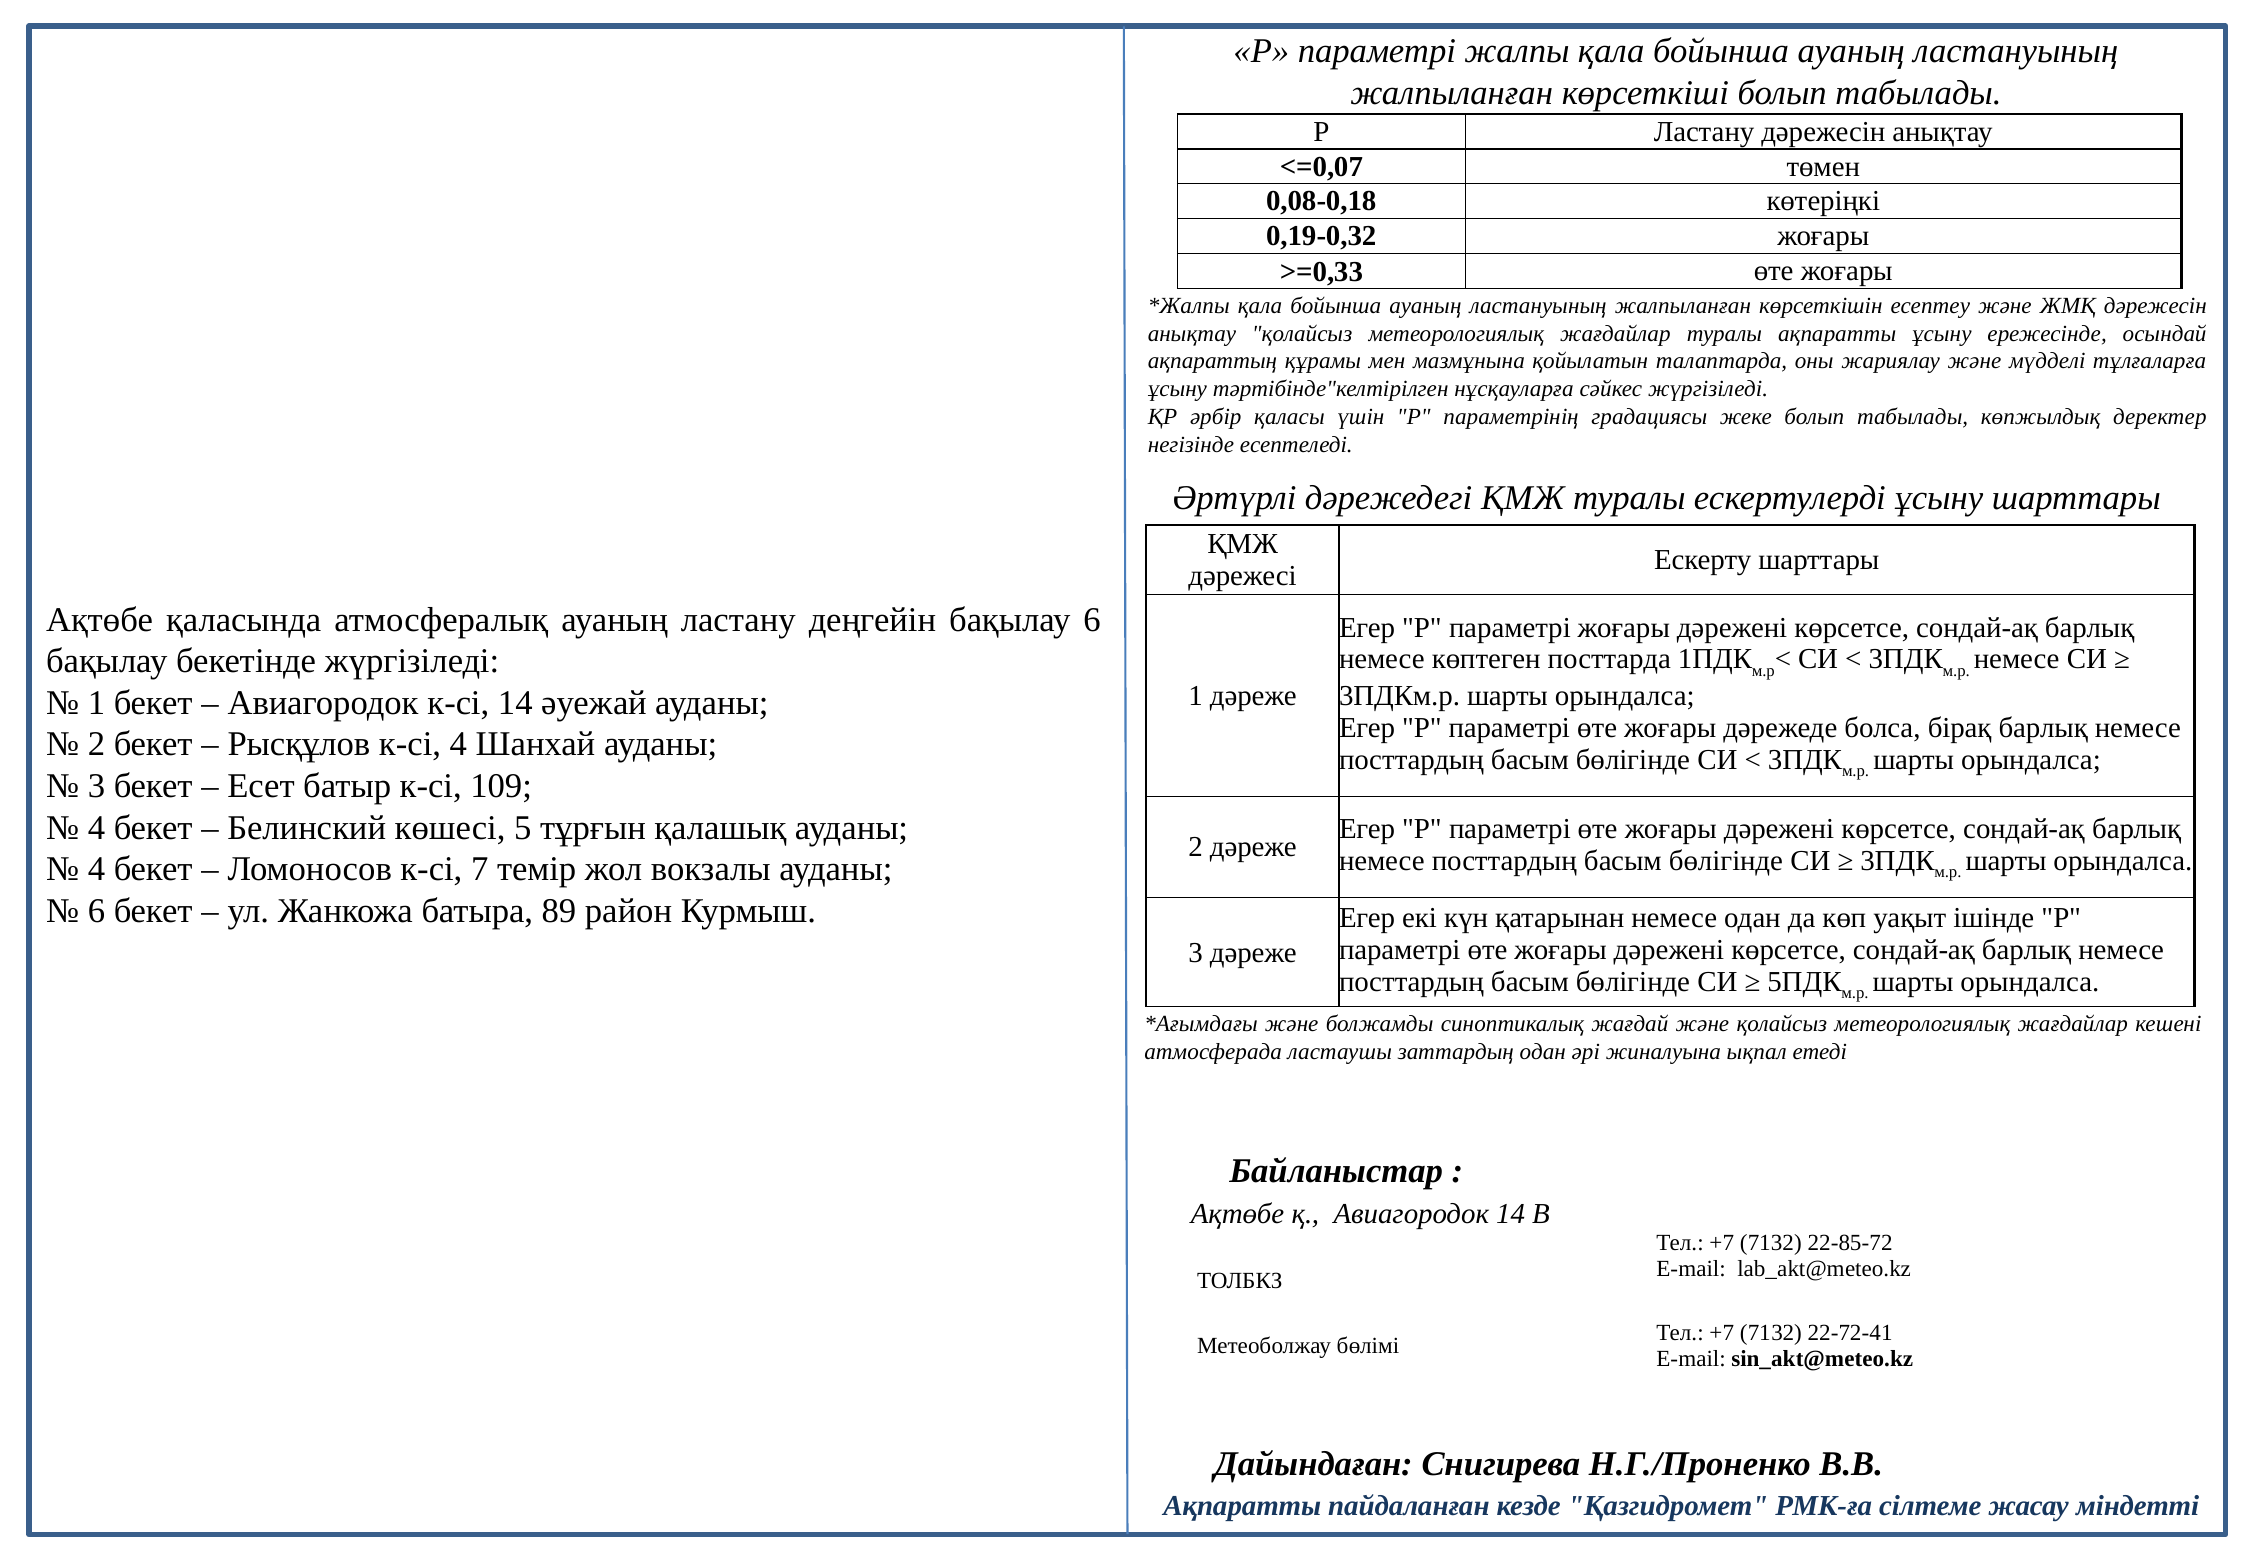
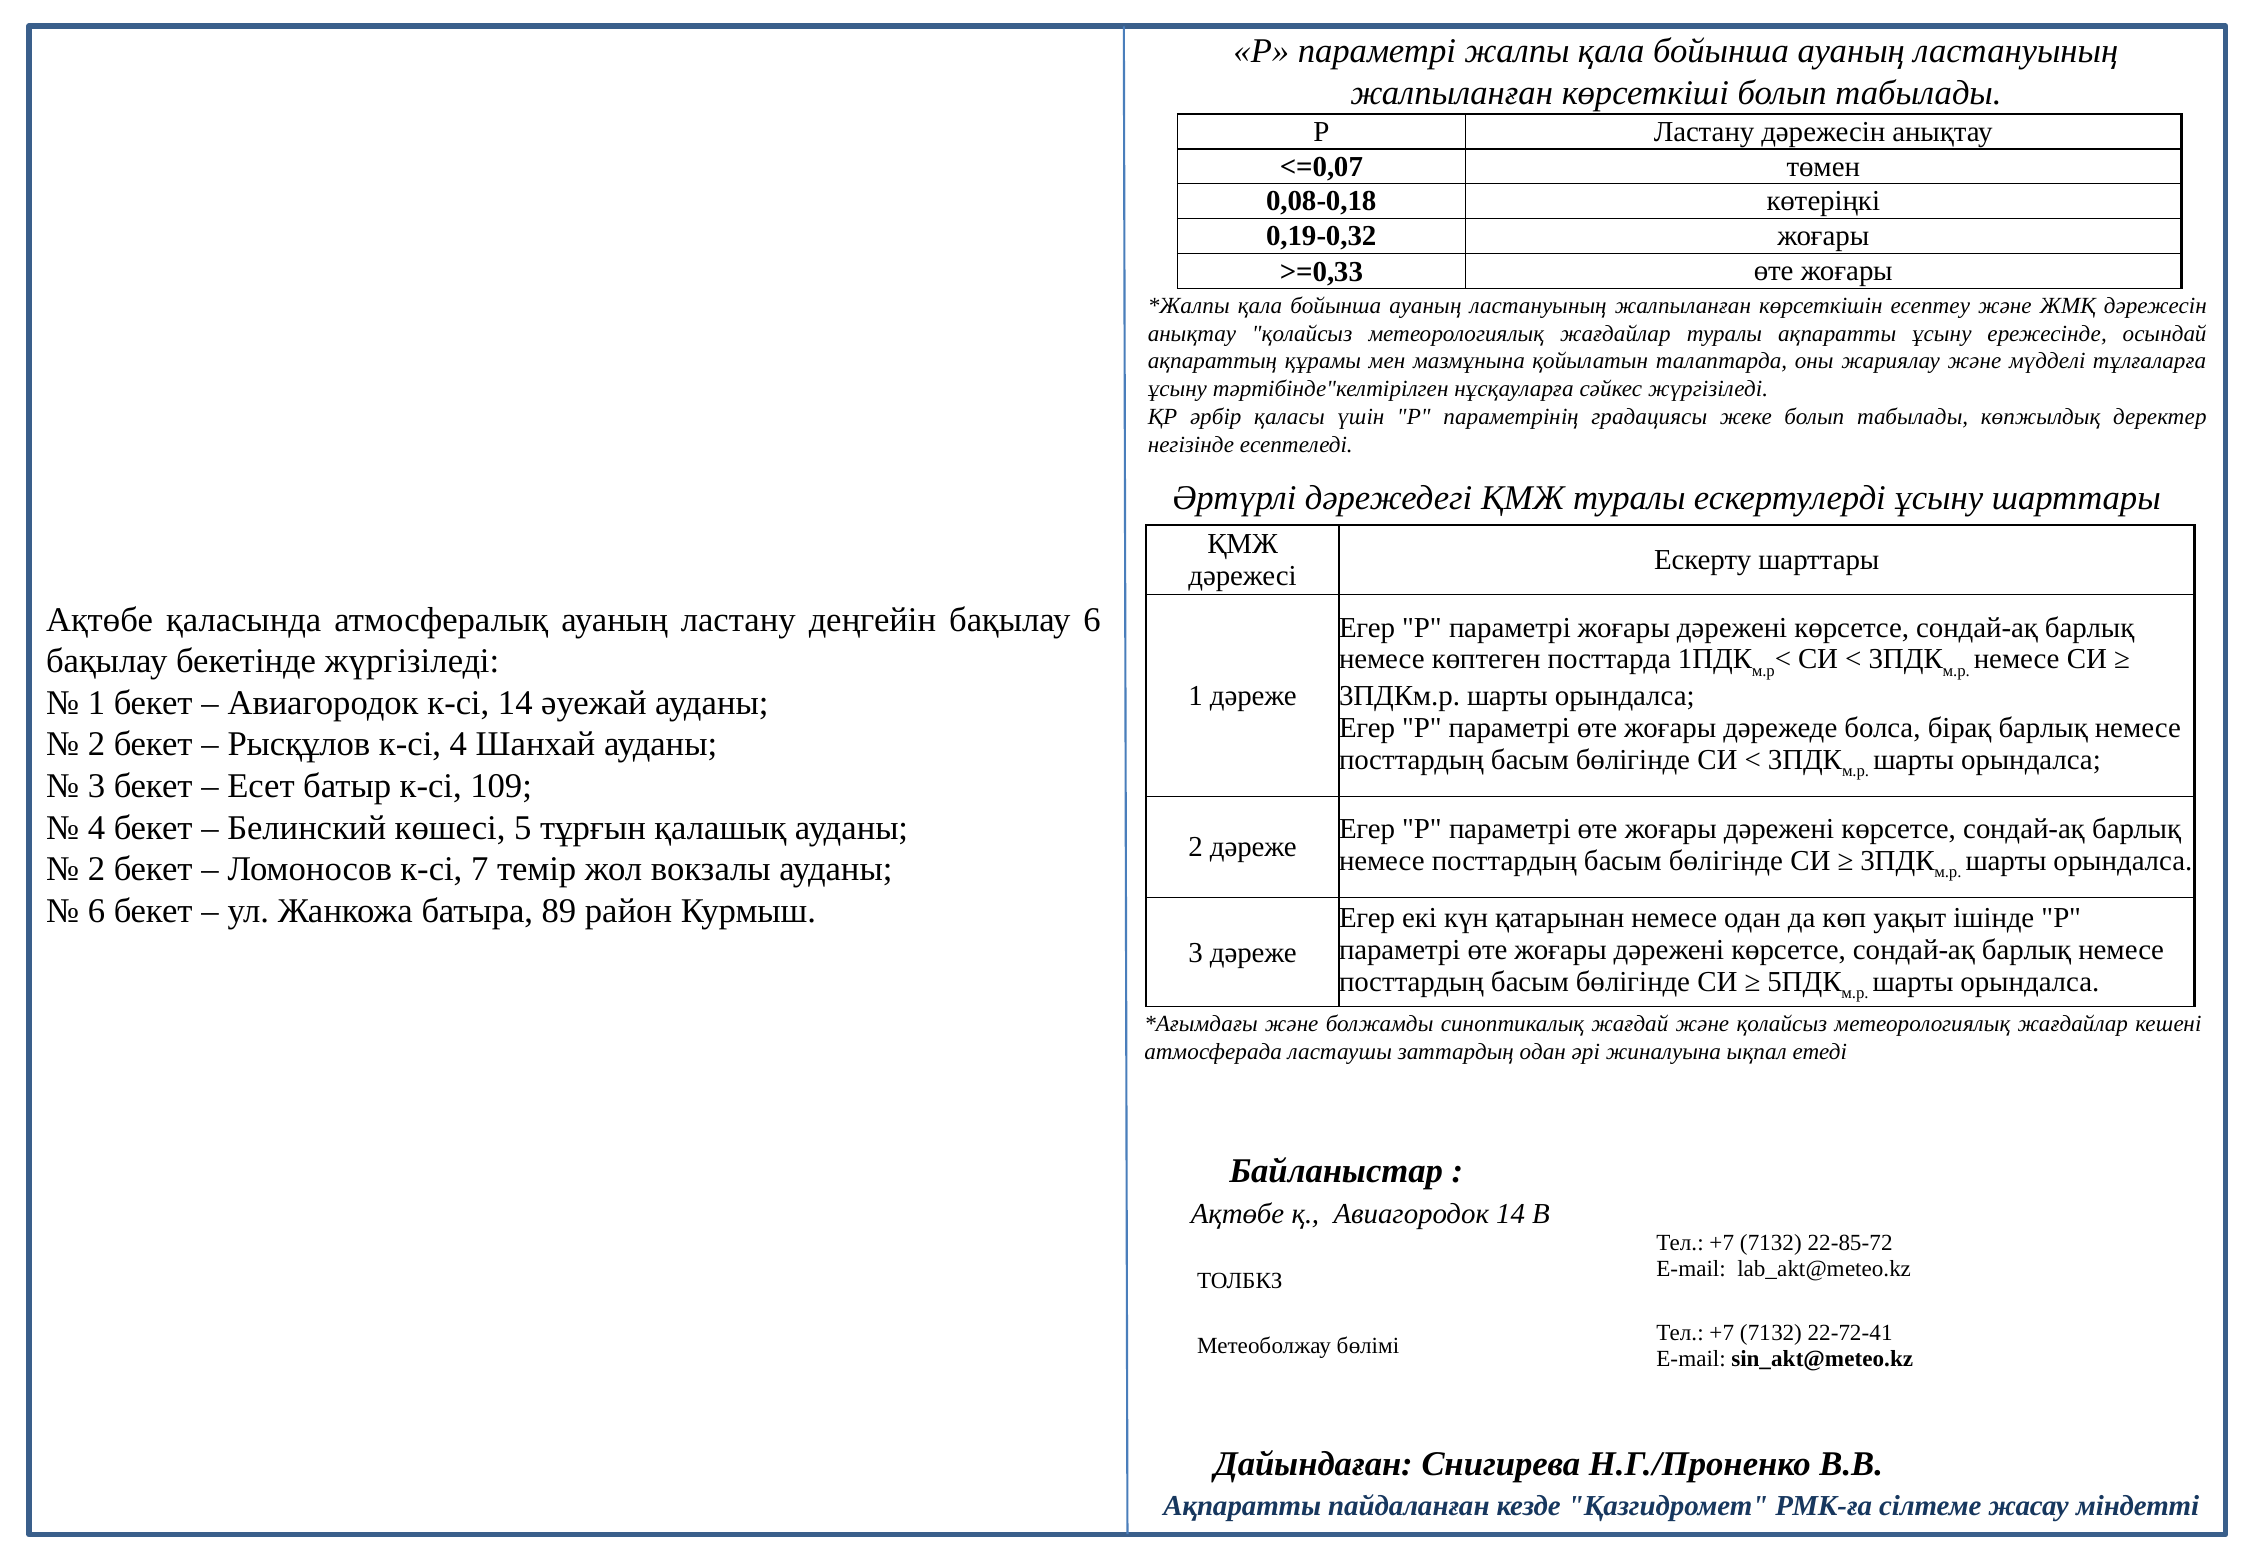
4: 4 -> 2 (96, 869)
